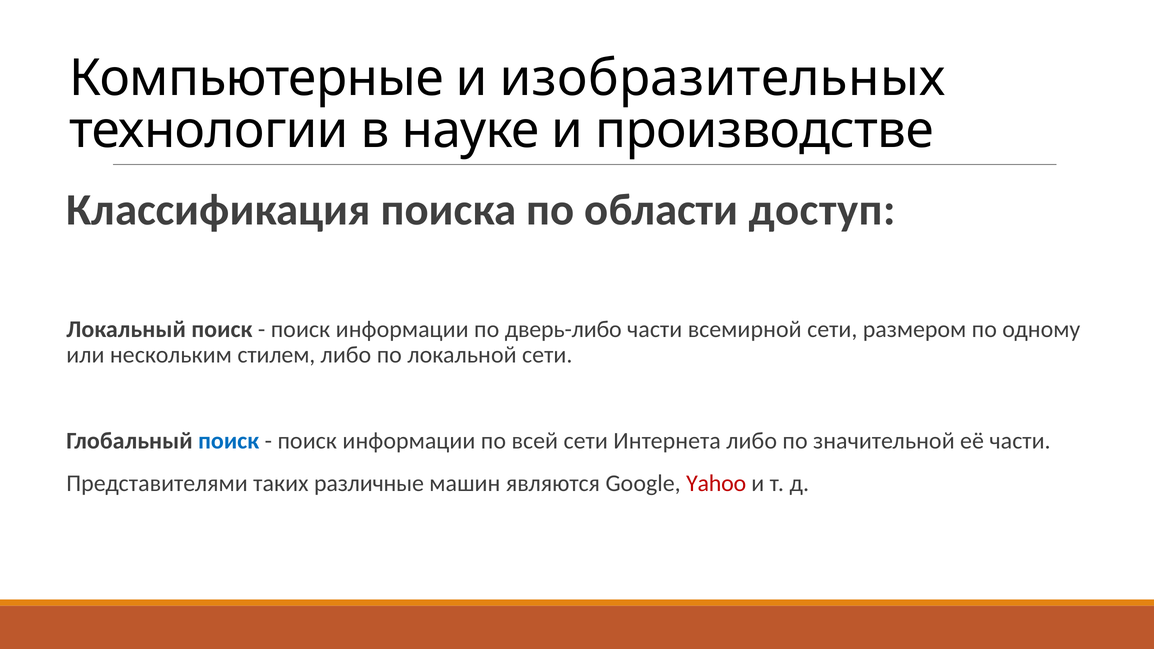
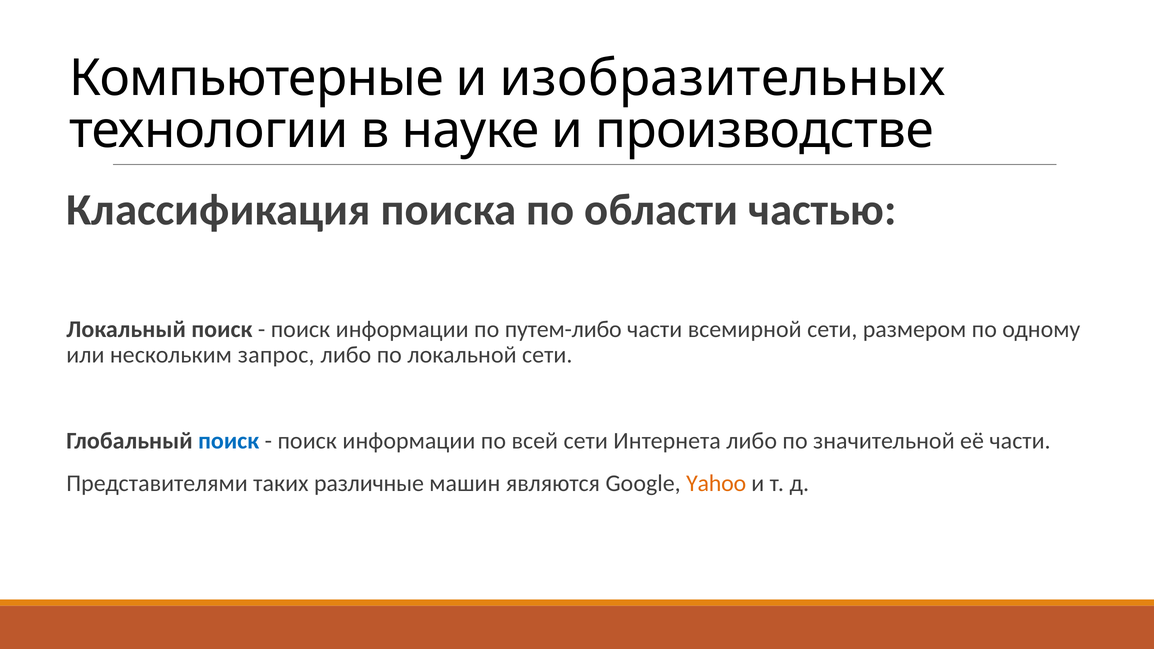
доступ: доступ -> частью (822, 210)
дверь-либо: дверь-либо -> путем-либо (563, 329)
стилем: стилем -> запрос (276, 355)
Yahoo colour: red -> orange (716, 484)
